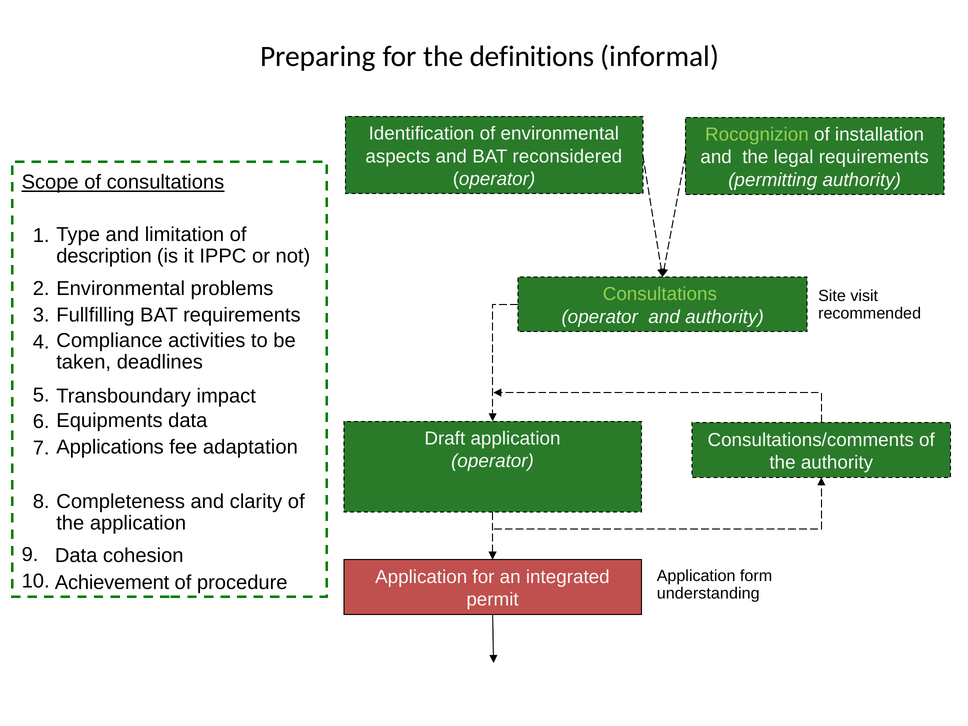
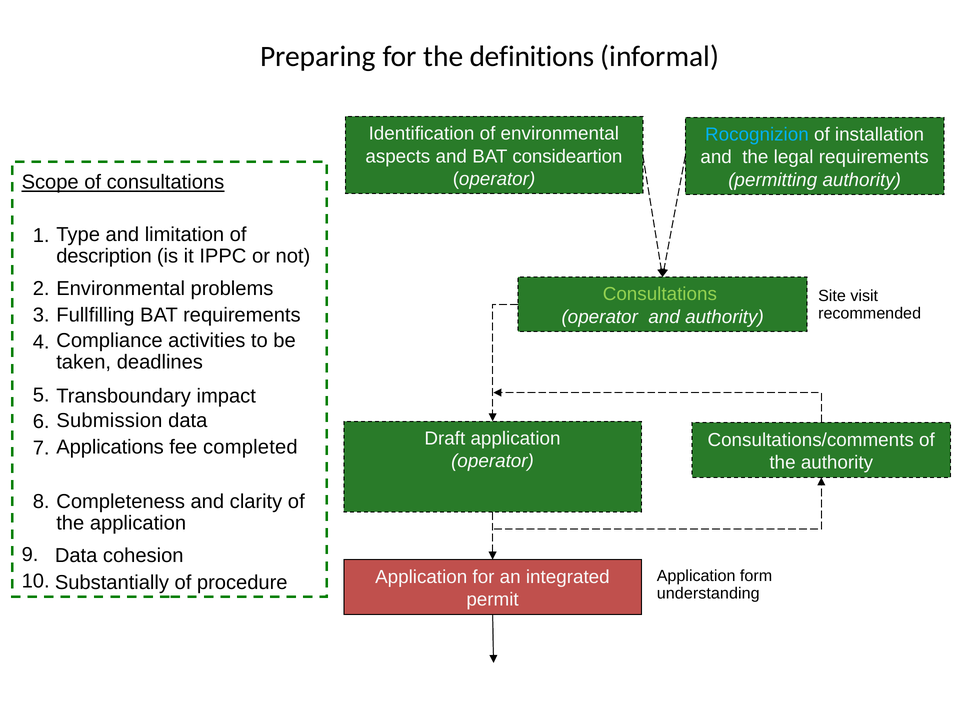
Rocognizion colour: light green -> light blue (757, 135)
reconsidered: reconsidered -> consideartion (567, 156)
Equipments: Equipments -> Submission (109, 420)
adaptation: adaptation -> completed (250, 447)
Achievement: Achievement -> Substantially (112, 582)
